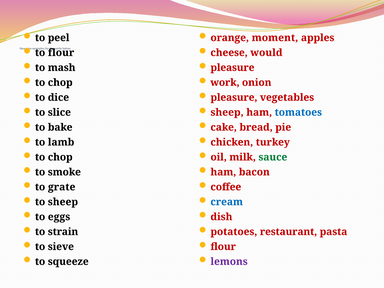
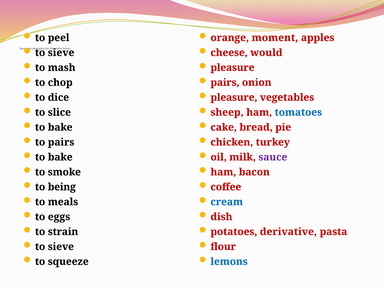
flour: flour -> sieve (61, 53)
work: work -> pairs (225, 83)
to lamb: lamb -> pairs (61, 142)
chop: chop -> bake (60, 157)
sauce colour: green -> purple (273, 157)
grate: grate -> being (62, 187)
to sheep: sheep -> meals (63, 202)
restaurant: restaurant -> derivative (288, 232)
lemons colour: purple -> blue (229, 262)
